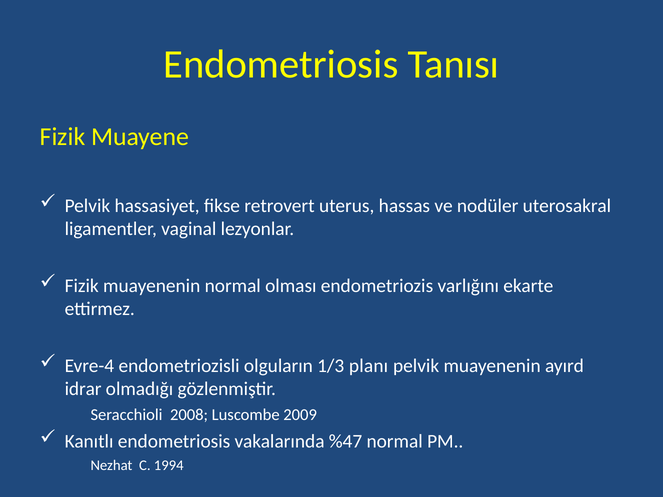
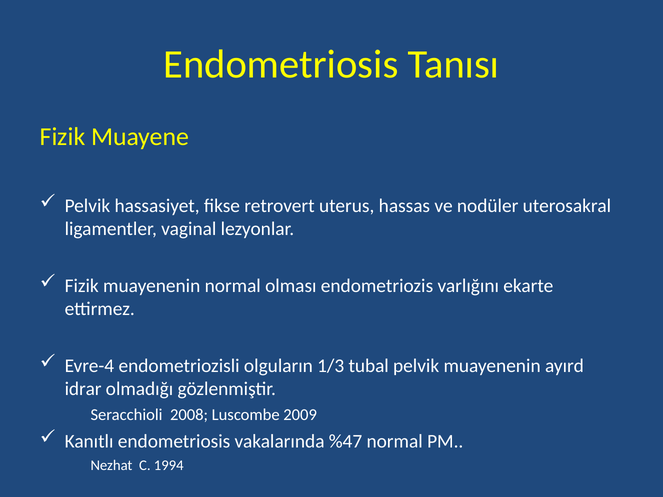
planı: planı -> tubal (369, 366)
